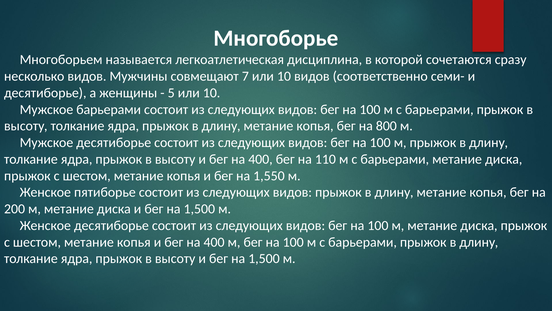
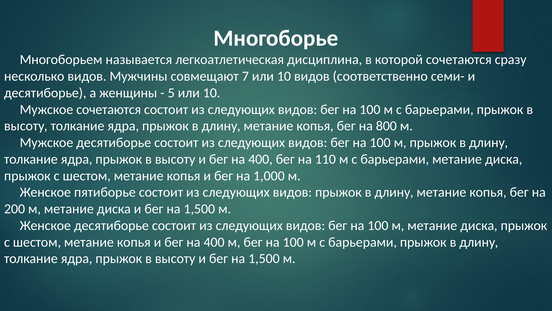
Мужское барьерами: барьерами -> сочетаются (109, 109)
1,550: 1,550 -> 1,000 (269, 175)
